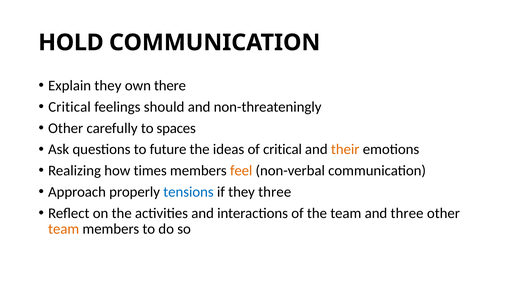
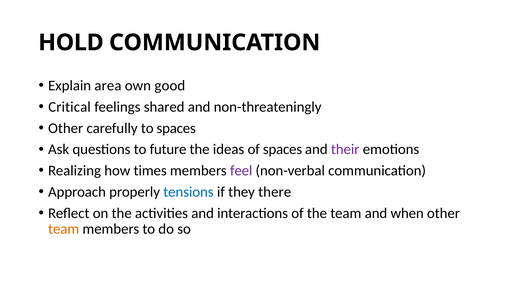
Explain they: they -> area (108, 86)
there: there -> good (170, 86)
should: should -> shared (164, 107)
of critical: critical -> spaces (283, 149)
their colour: orange -> purple (345, 149)
feel colour: orange -> purple (241, 171)
they three: three -> there (275, 192)
and three: three -> when (407, 213)
